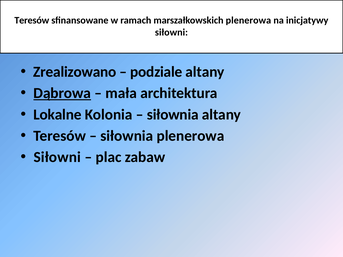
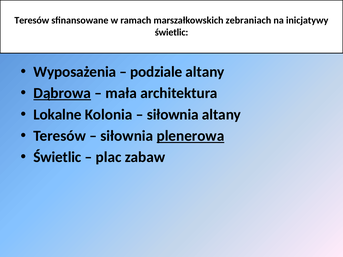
marszałkowskich plenerowa: plenerowa -> zebraniach (248, 20)
siłowni: siłowni -> świetlic (172, 32)
Zrealizowano: Zrealizowano -> Wyposażenia (75, 72)
plenerowa underline: none -> present (190, 136)
Siłowni: Siłowni -> Świetlic (57, 157)
